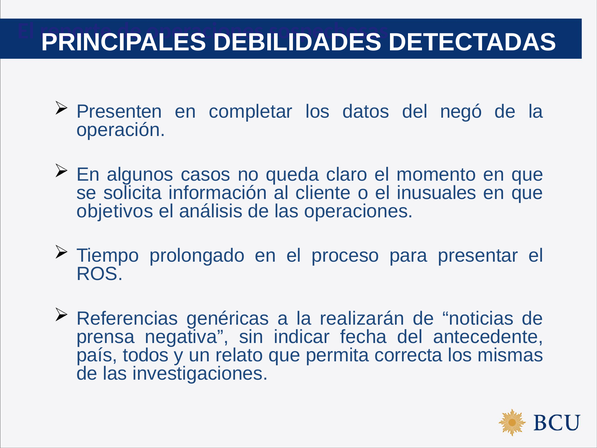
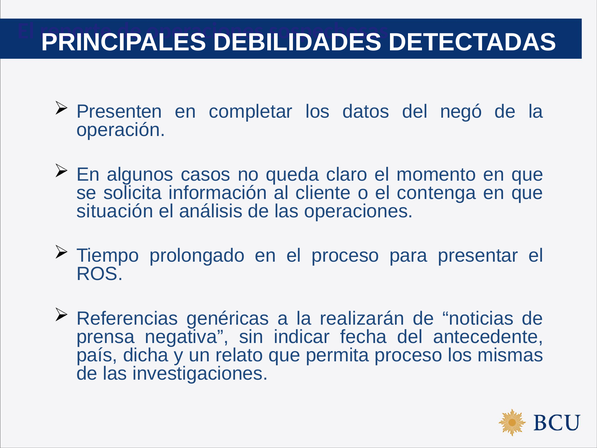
inusuales: inusuales -> contenga (437, 193)
objetivos: objetivos -> situación (115, 211)
todos: todos -> dicha (146, 355)
permita correcta: correcta -> proceso (409, 355)
